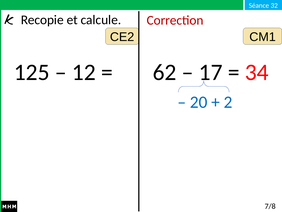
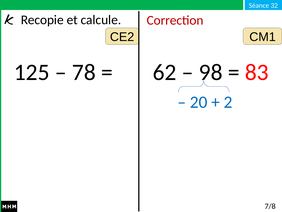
12: 12 -> 78 (84, 72)
17: 17 -> 98 (211, 72)
34: 34 -> 83 (257, 72)
